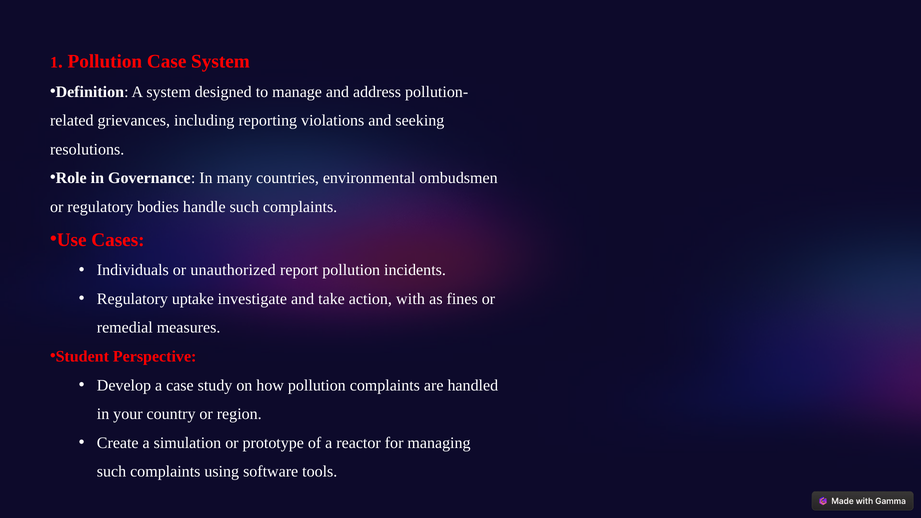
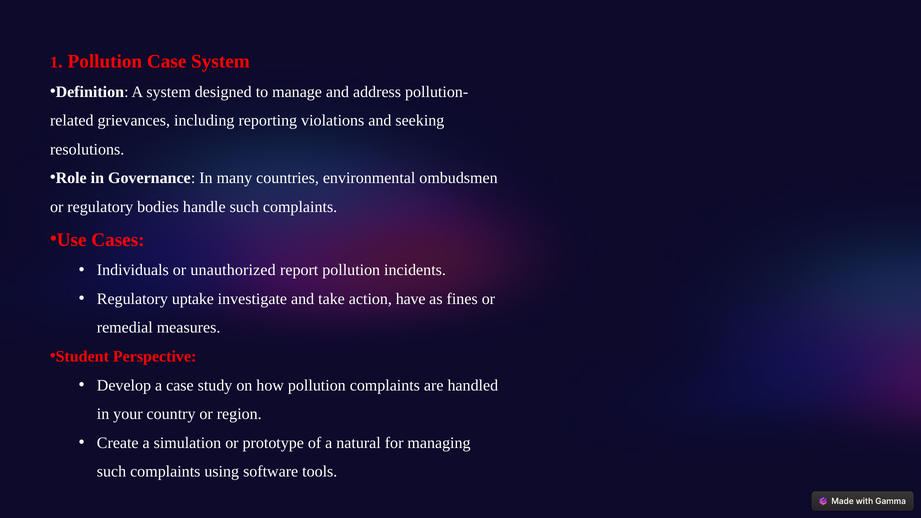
with: with -> have (411, 299)
reactor: reactor -> natural (359, 443)
